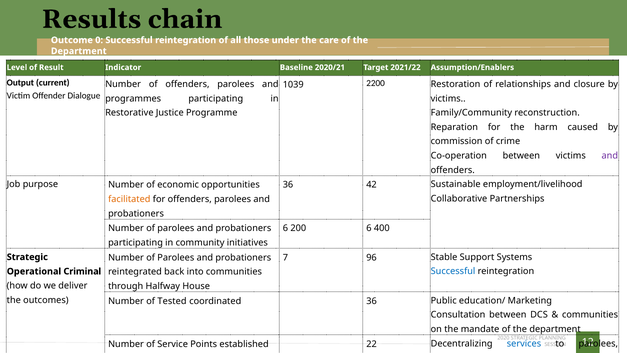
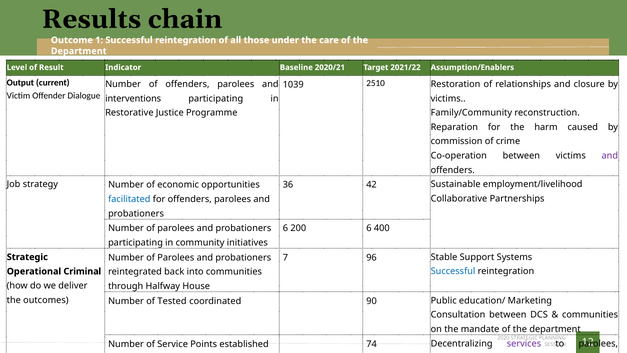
0: 0 -> 1 (99, 40)
2200: 2200 -> 2510 (376, 83)
programmes: programmes -> interventions (133, 98)
purpose: purpose -> strategy (40, 184)
facilitated colour: orange -> blue (129, 199)
coordinated 36: 36 -> 90 (372, 301)
22: 22 -> 74 (372, 344)
services colour: blue -> purple (524, 343)
